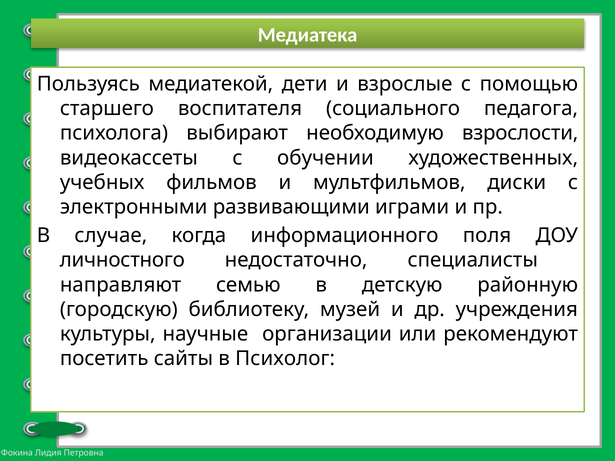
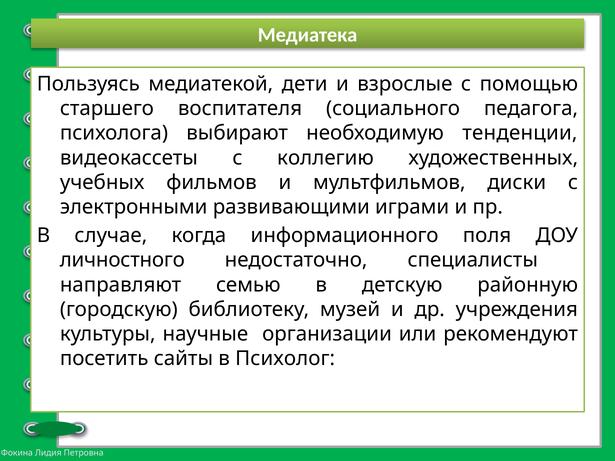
взрослости: взрослости -> тенденции (520, 133)
обучении: обучении -> коллегию (325, 158)
